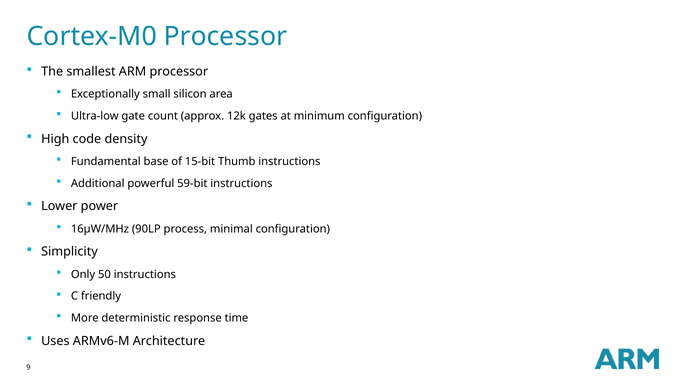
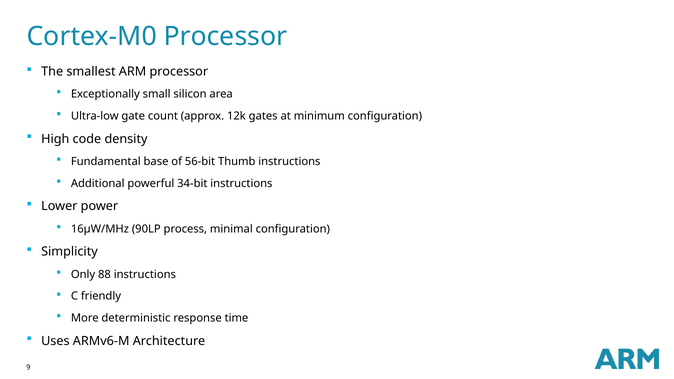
15-bit: 15-bit -> 56-bit (200, 162)
59-bit: 59-bit -> 34-bit (192, 184)
50: 50 -> 88 (104, 275)
